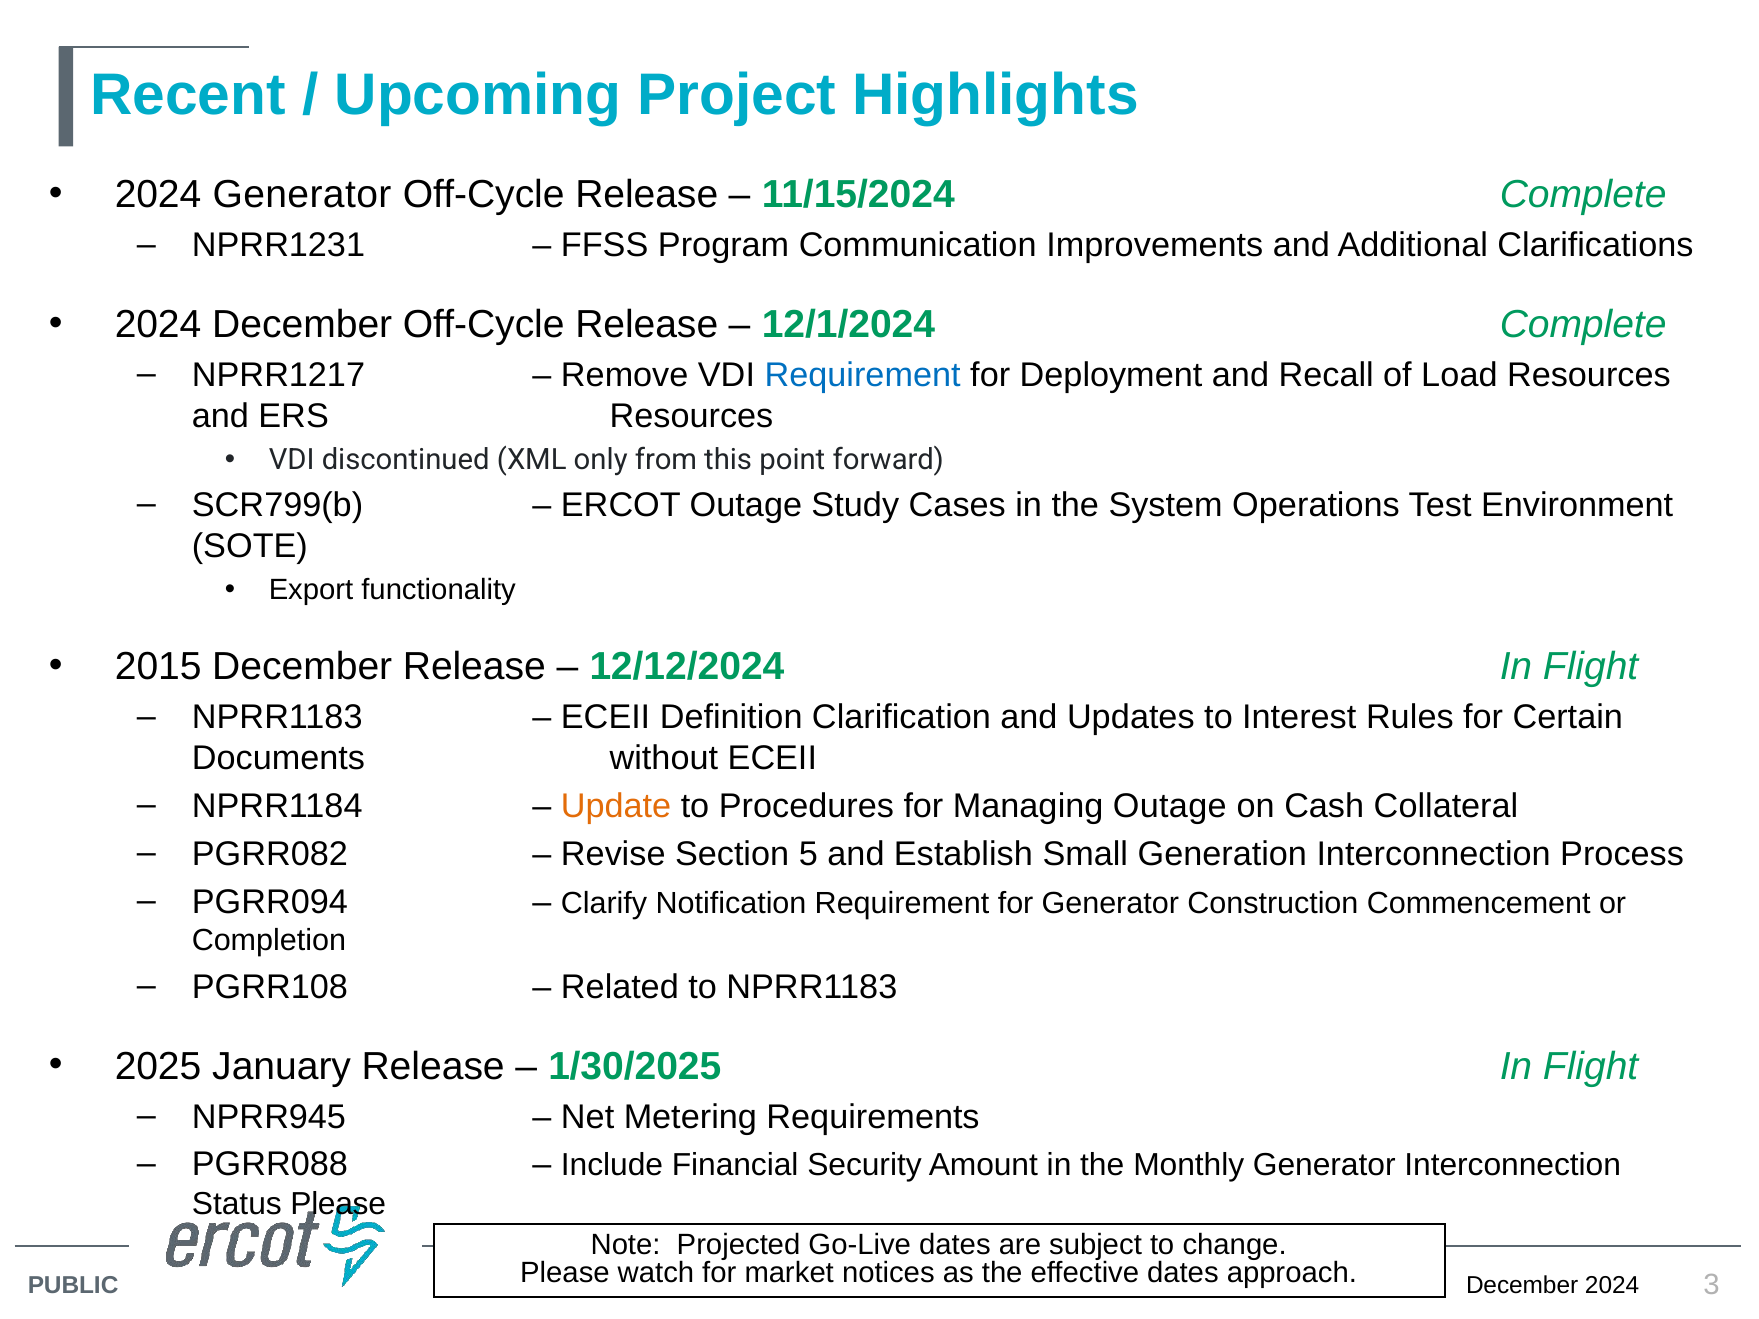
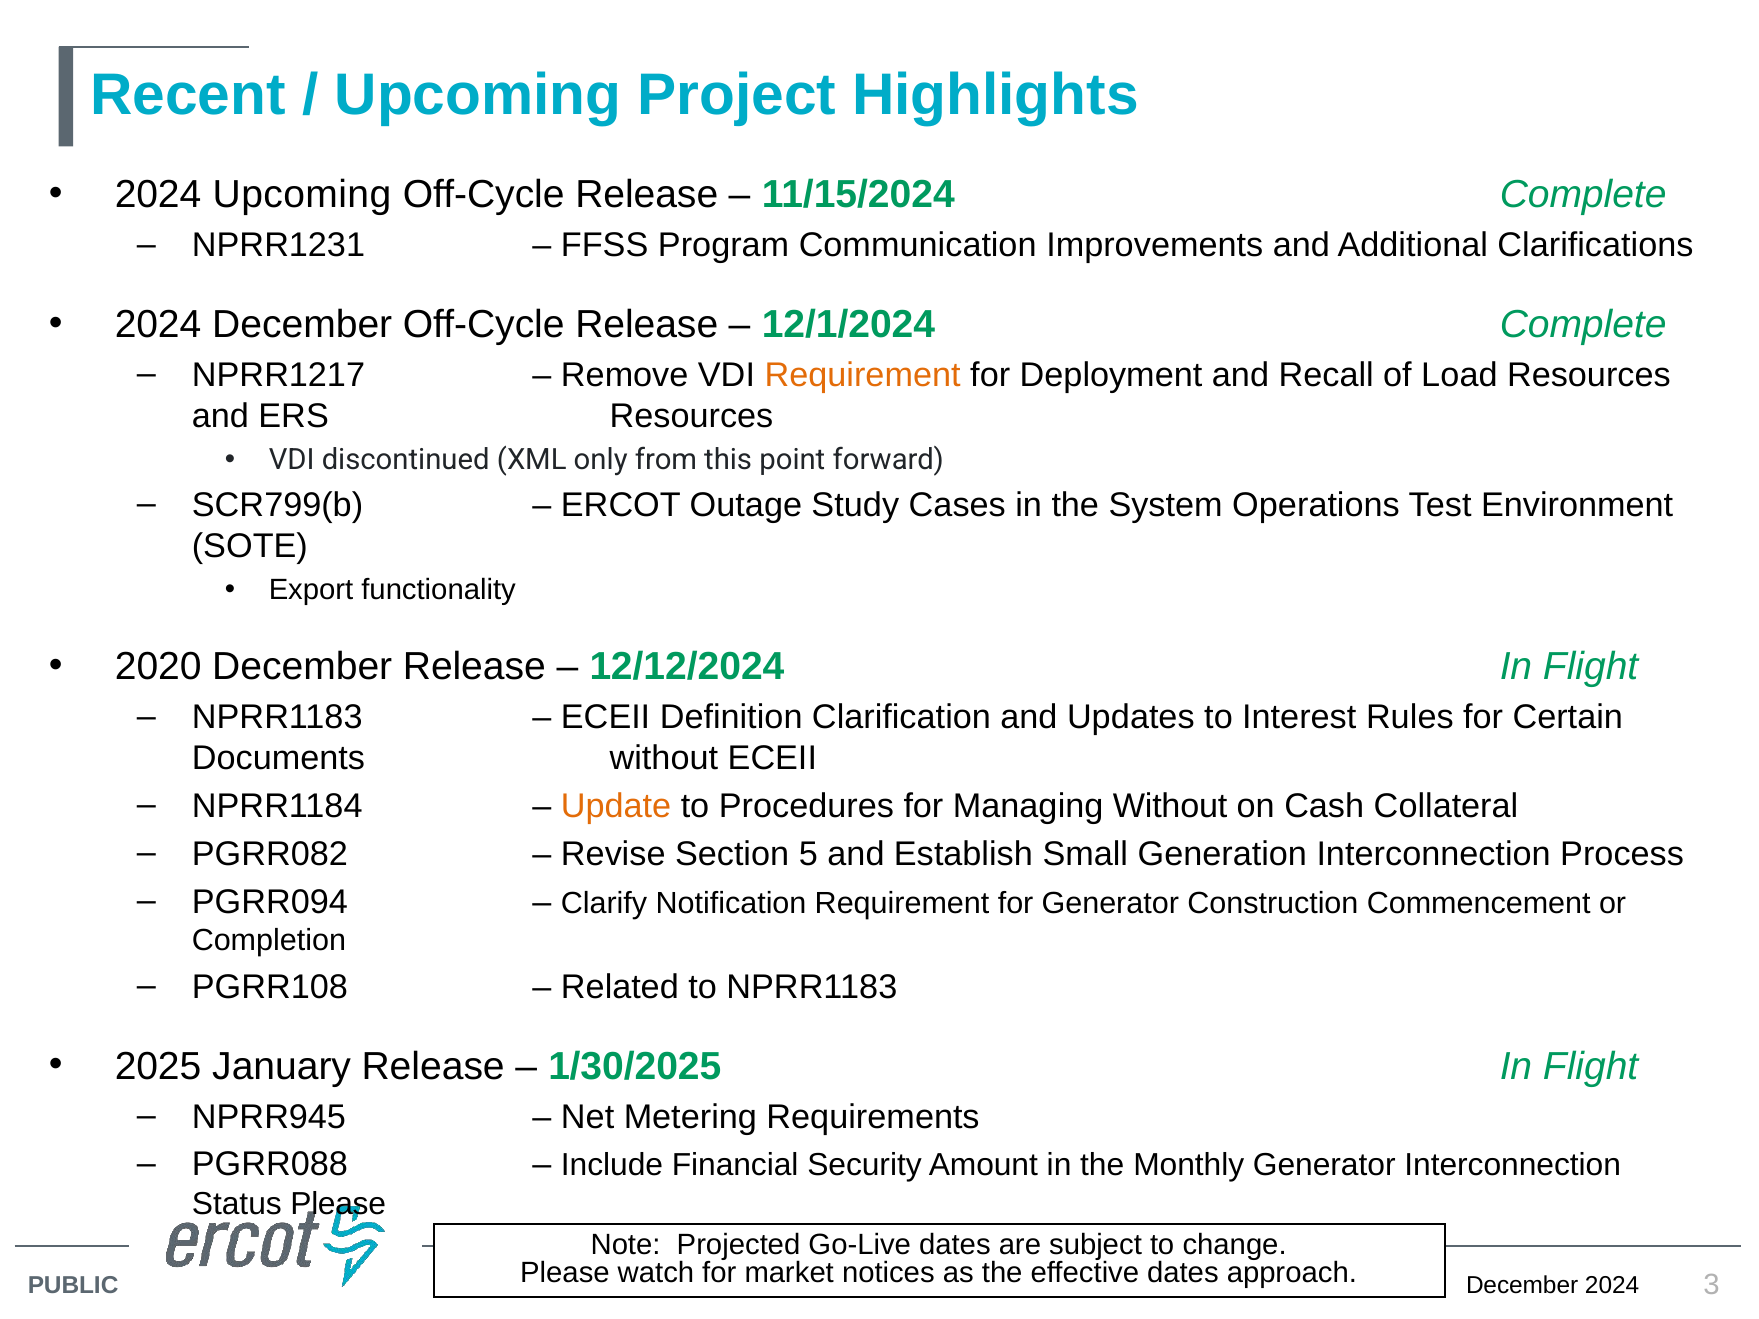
2024 Generator: Generator -> Upcoming (302, 195)
Requirement colour: blue -> orange (863, 376)
2015: 2015 -> 2020 (158, 667)
Managing Outage: Outage -> Without (1170, 807)
